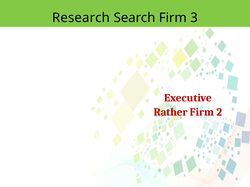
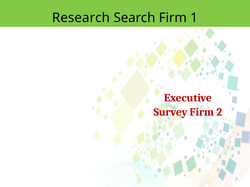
3: 3 -> 1 (194, 18)
Rather: Rather -> Survey (171, 112)
